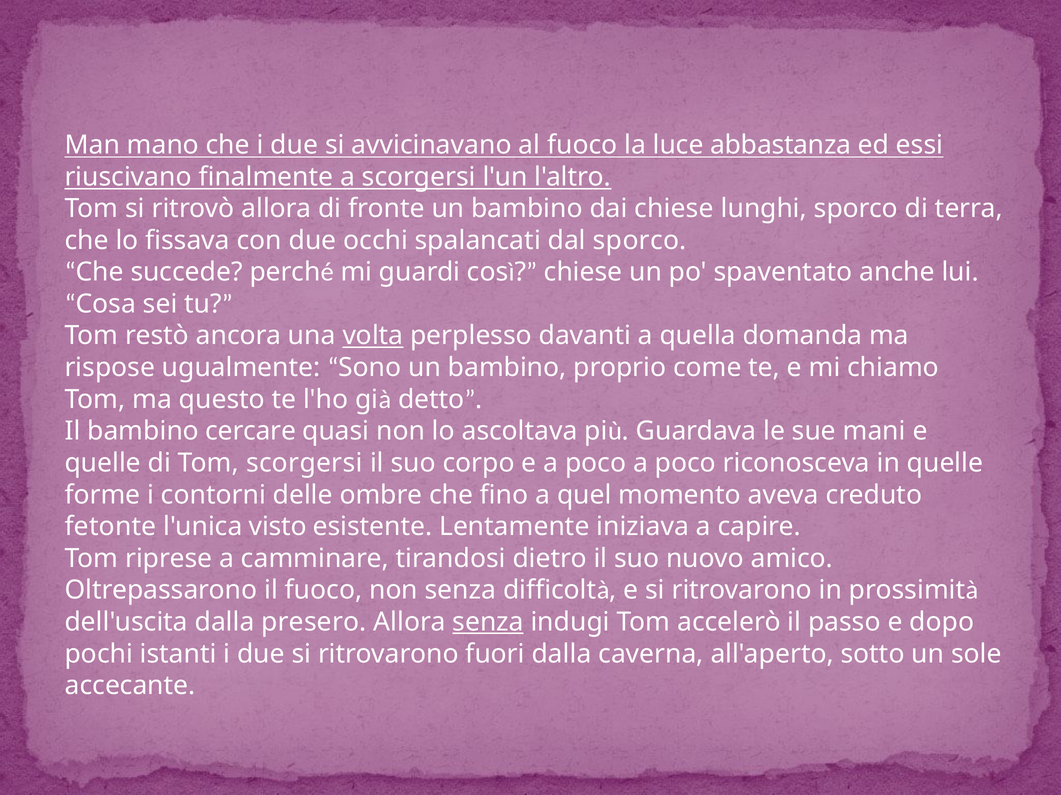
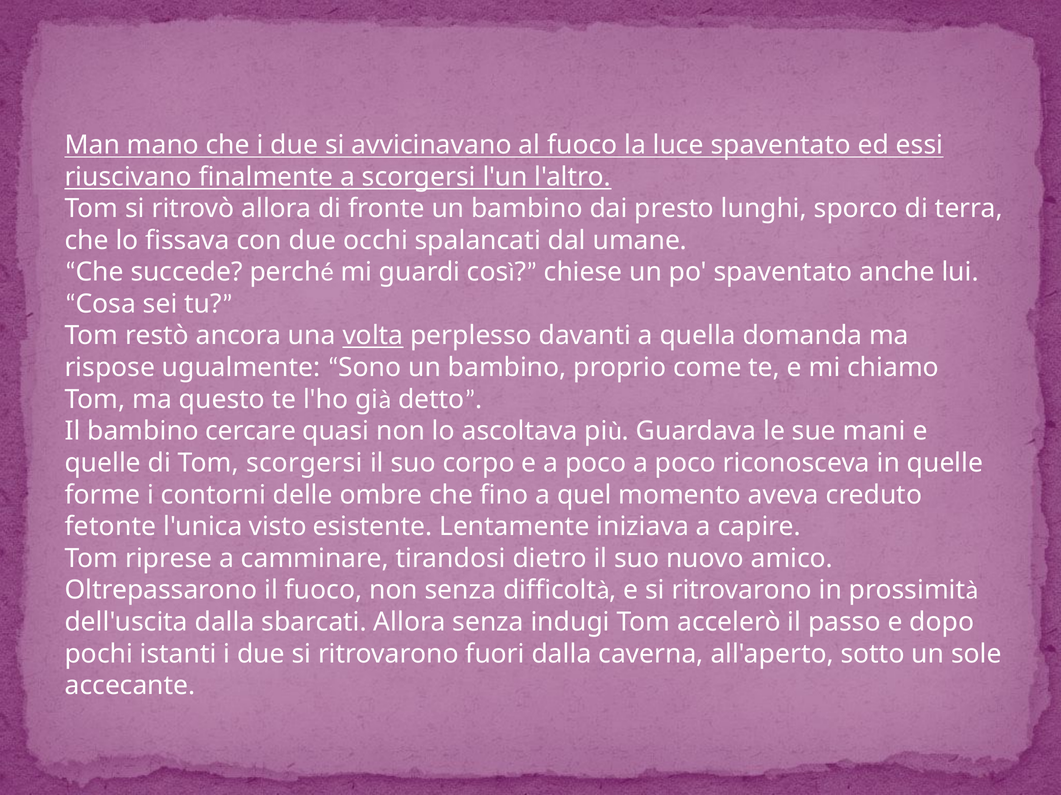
luce abbastanza: abbastanza -> spaventato (781, 145)
dai chiese: chiese -> presto (674, 209)
dal sporco: sporco -> umane (640, 241)
presero: presero -> sbarcati (314, 623)
senza underline: present -> none (488, 623)
